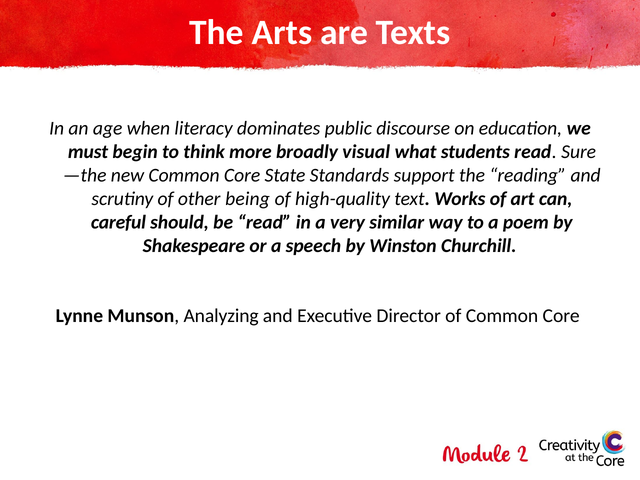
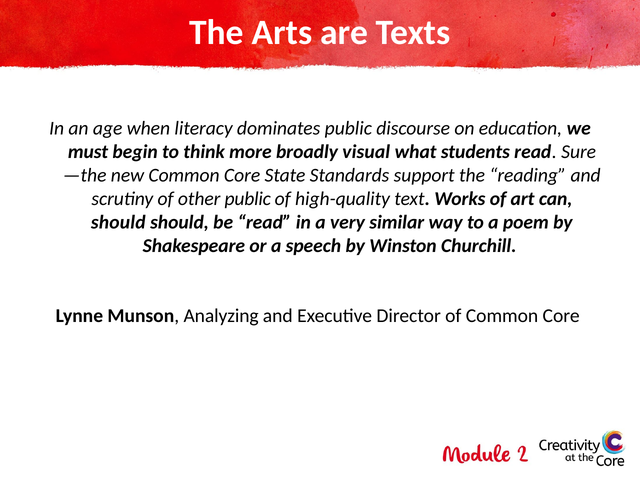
other being: being -> public (248, 199)
careful: careful -> should (118, 222)
